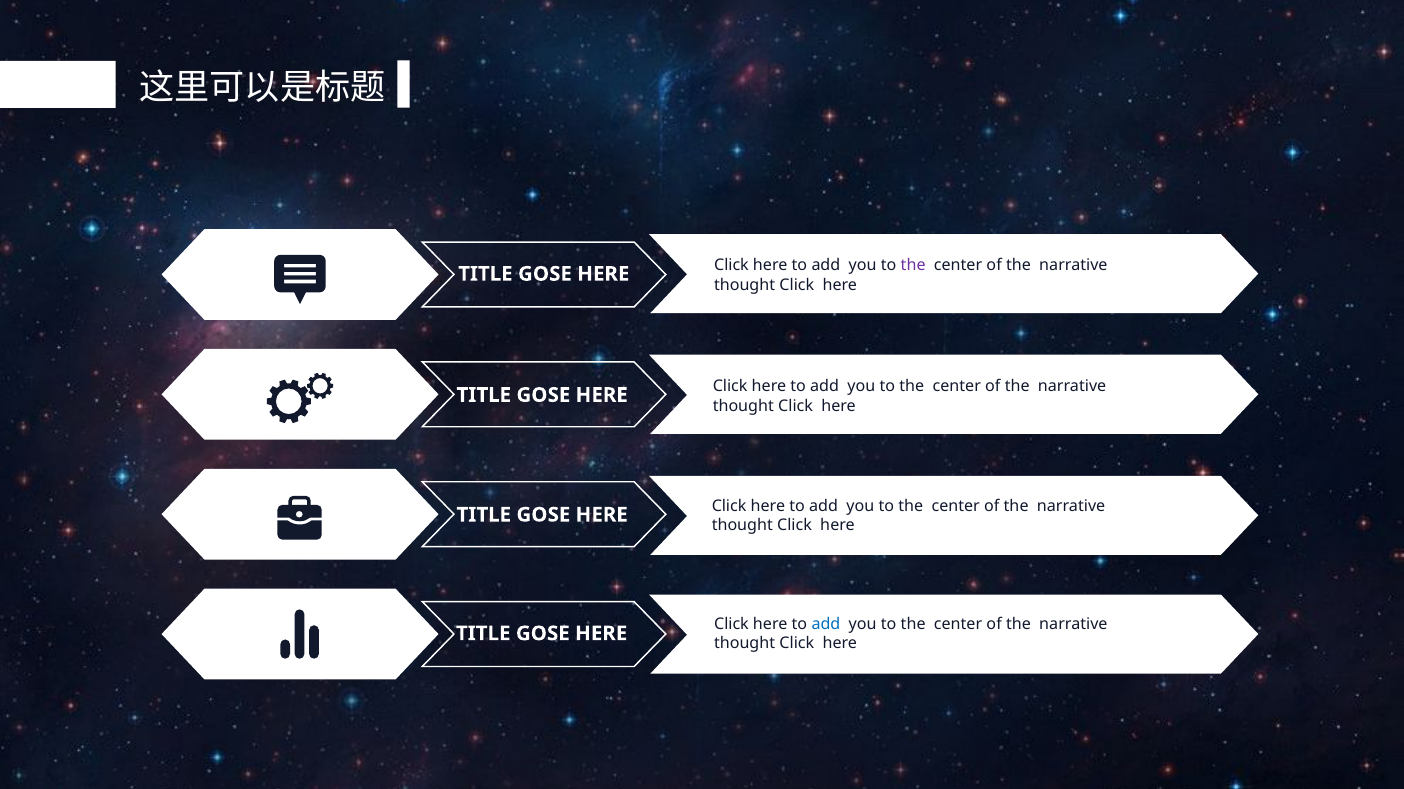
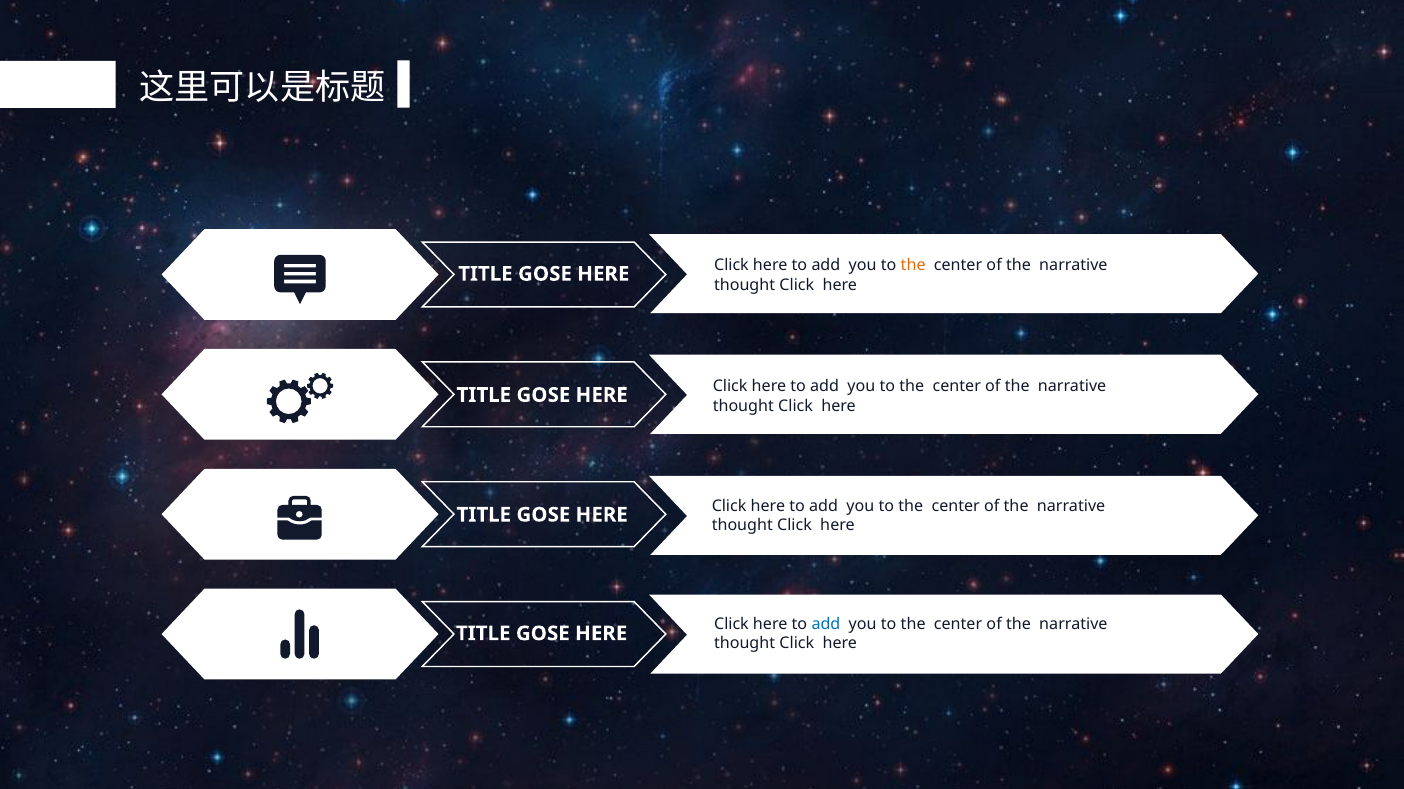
the colour: purple -> orange (913, 266)
